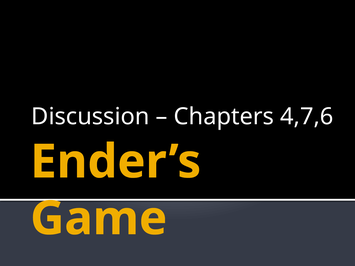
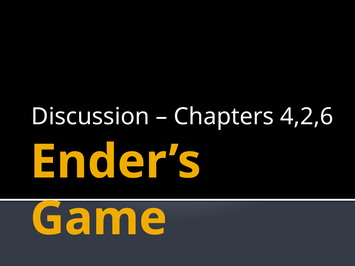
4,7,6: 4,7,6 -> 4,2,6 (307, 117)
